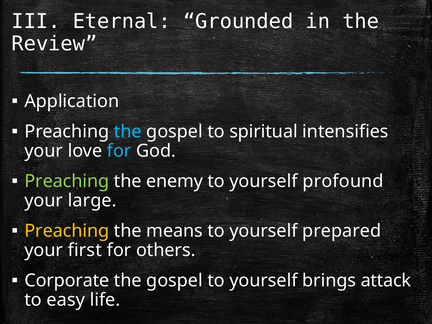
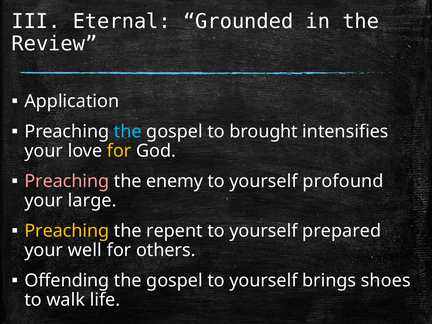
spiritual: spiritual -> brought (264, 131)
for colour: light blue -> yellow (119, 151)
Preaching colour: light green -> pink (67, 181)
means: means -> repent (174, 231)
first: first -> well (85, 250)
Corporate: Corporate -> Offending (67, 280)
attack: attack -> shoes (386, 280)
easy: easy -> walk (66, 300)
